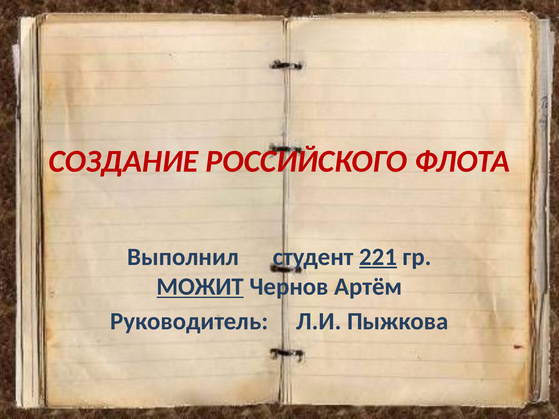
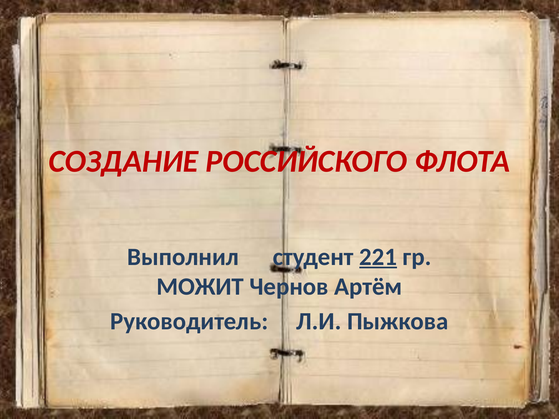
МОЖИТ underline: present -> none (200, 287)
